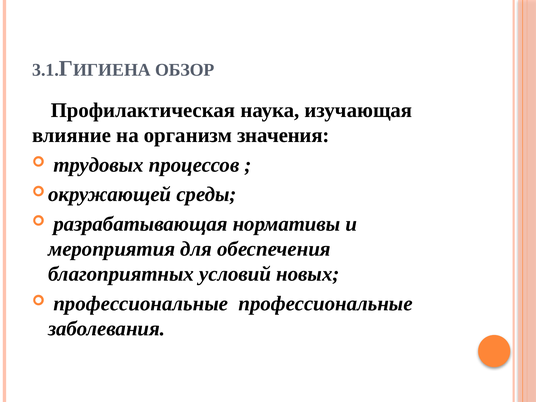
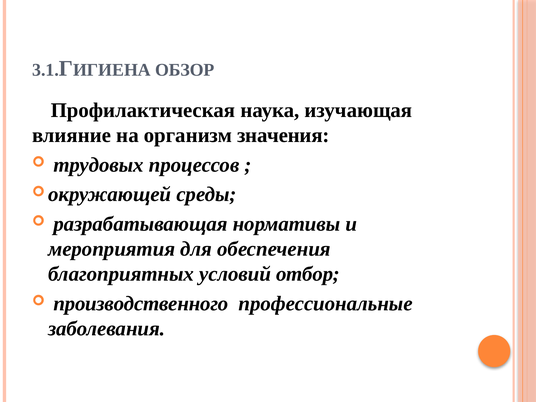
новых: новых -> отбор (308, 274)
профессиональные: профессиональные -> производственного (141, 303)
